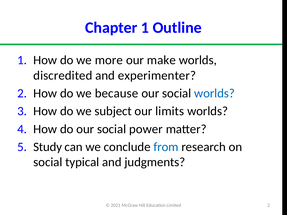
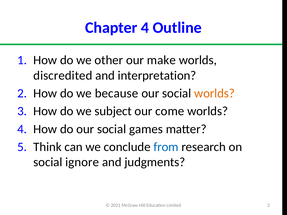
Chapter 1: 1 -> 4 (145, 28)
more: more -> other (109, 60)
experimenter: experimenter -> interpretation (157, 76)
worlds colour: blue -> orange (214, 93)
limits: limits -> come (170, 111)
power: power -> games (146, 129)
Study: Study -> Think (48, 147)
typical: typical -> ignore (82, 162)
